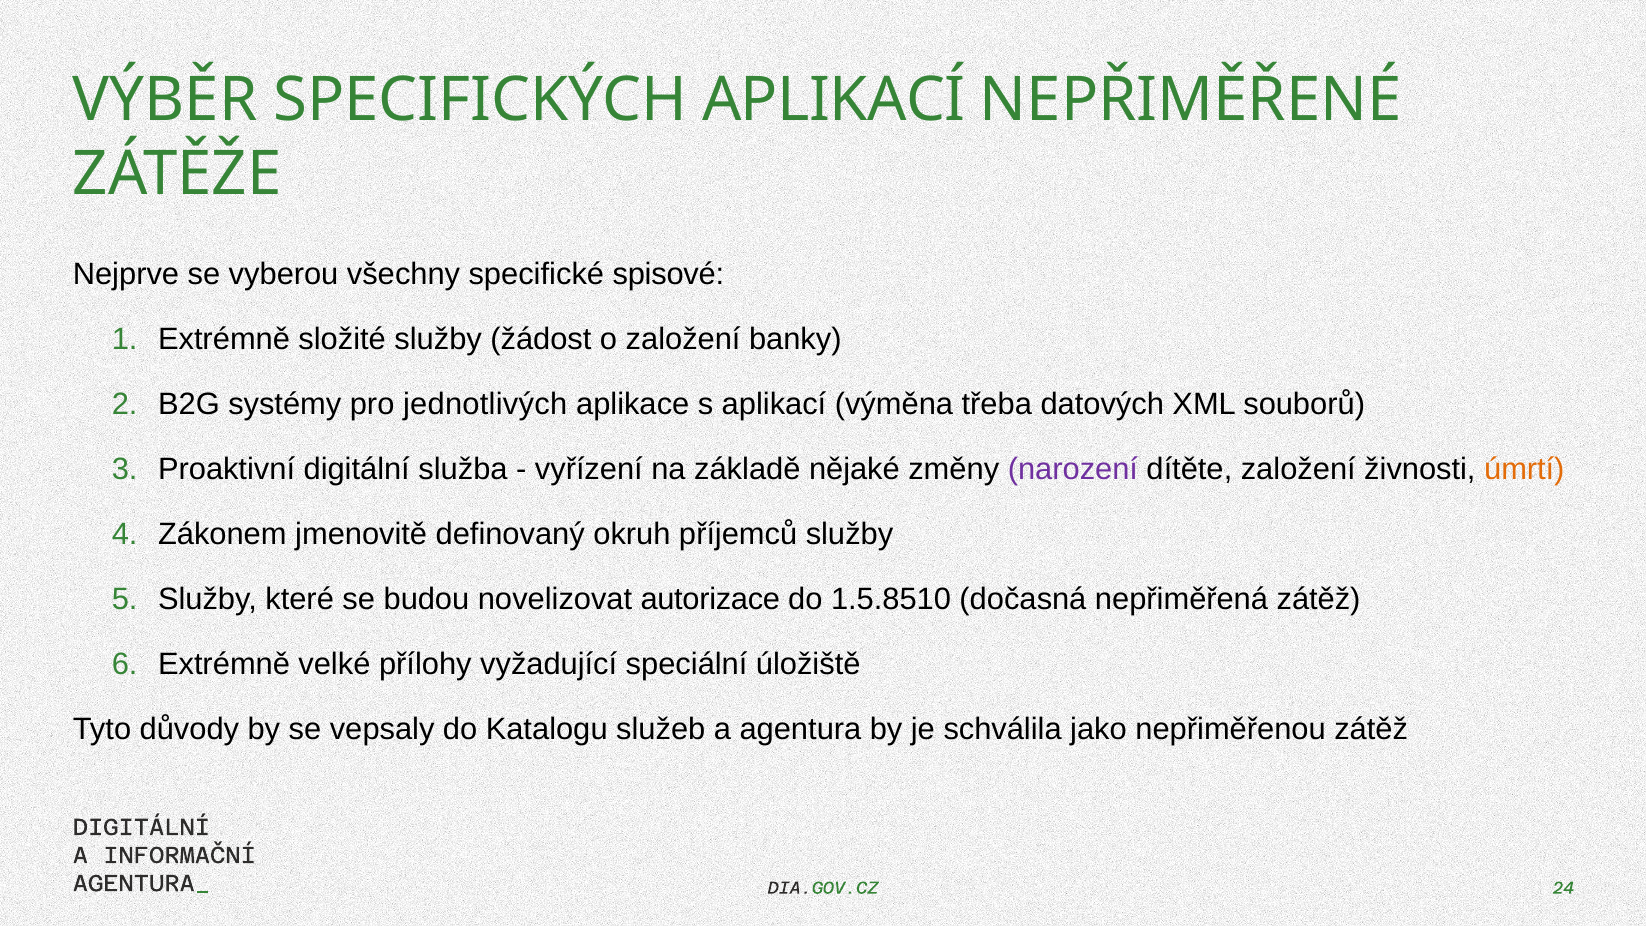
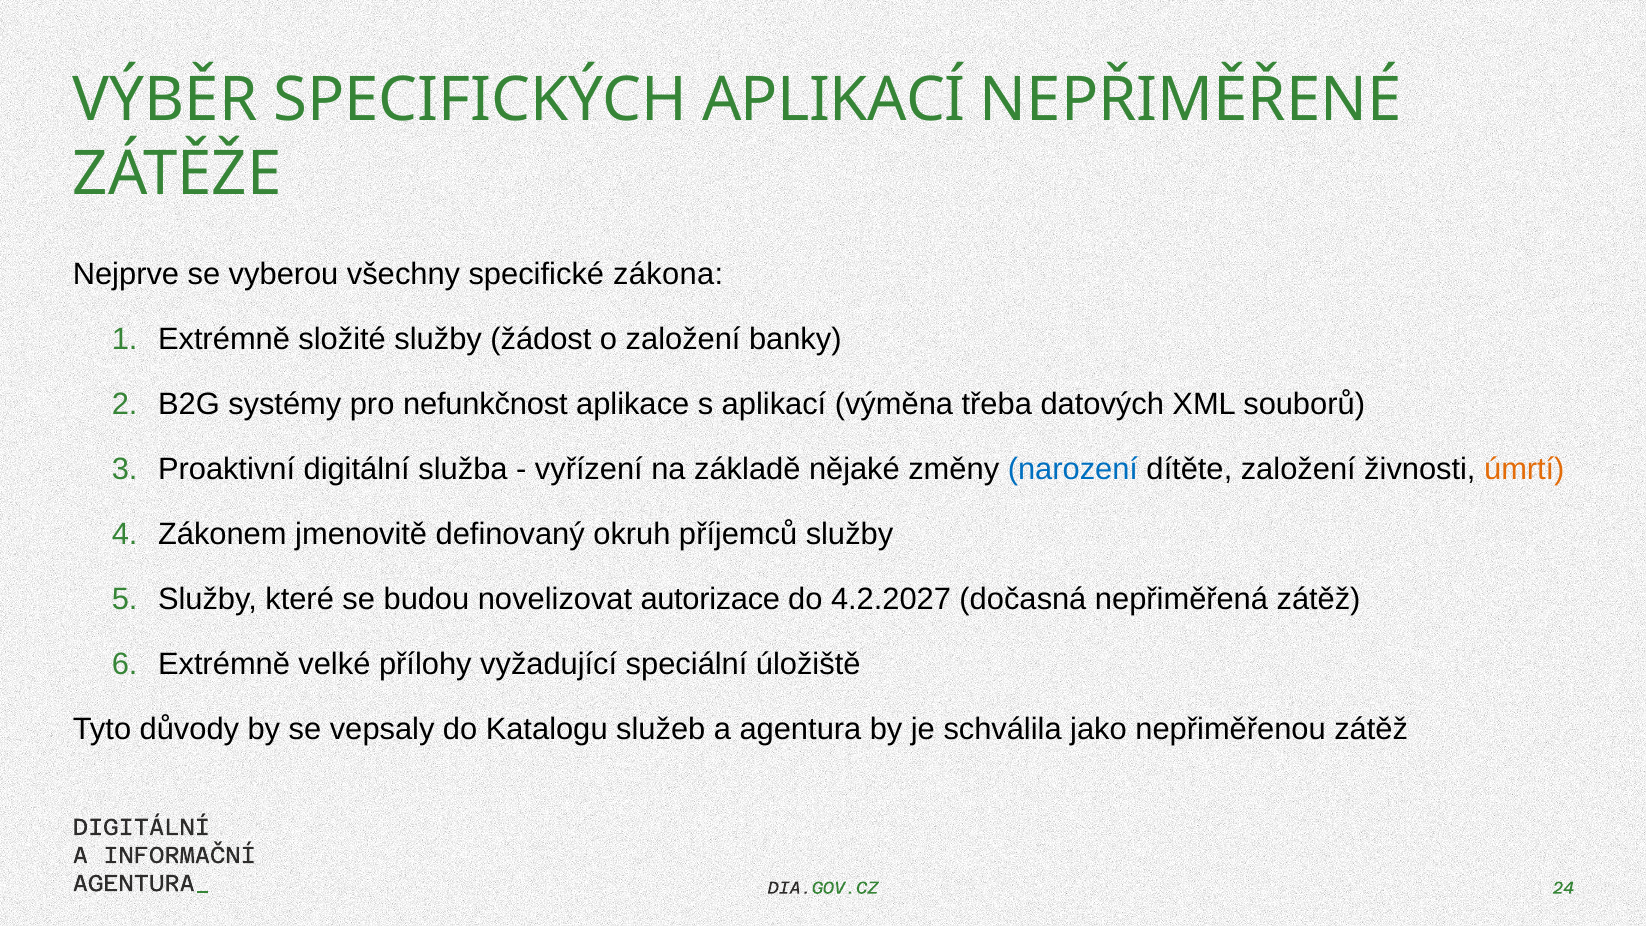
spisové: spisové -> zákona (668, 275)
jednotlivých: jednotlivých -> nefunkčnost (485, 404)
narození colour: purple -> blue (1073, 469)
1.5.8510: 1.5.8510 -> 4.2.2027 (891, 599)
